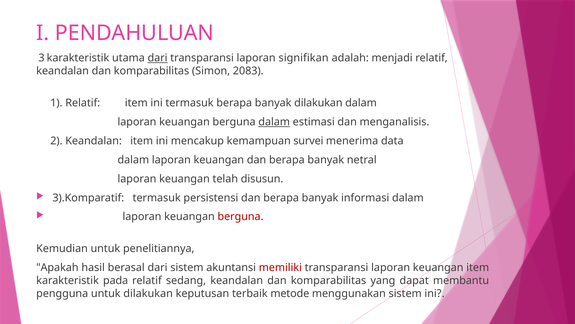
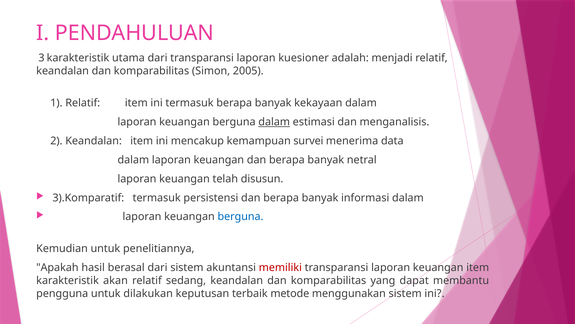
dari underline: present -> none (158, 58)
signifikan: signifikan -> kuesioner (304, 58)
2083: 2083 -> 2005 (248, 71)
banyak dilakukan: dilakukan -> kekayaan (318, 103)
berguna colour: red -> blue (241, 216)
pada: pada -> akan (115, 280)
